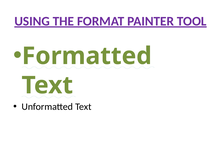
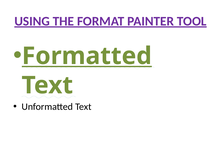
Formatted underline: none -> present (87, 56)
